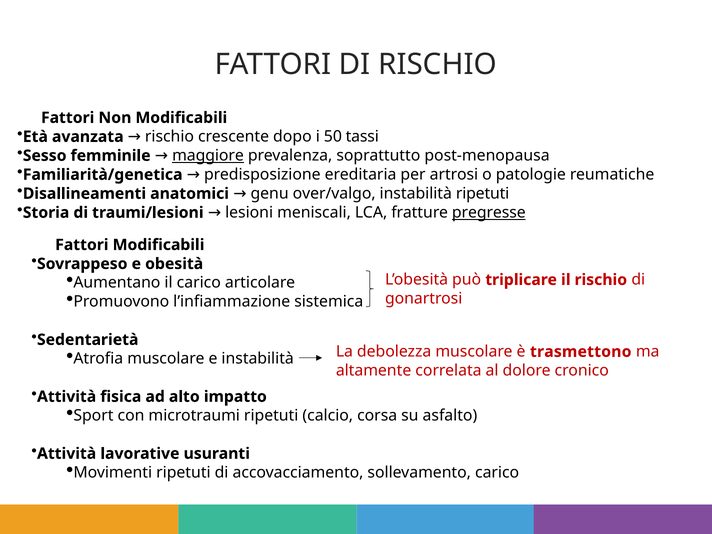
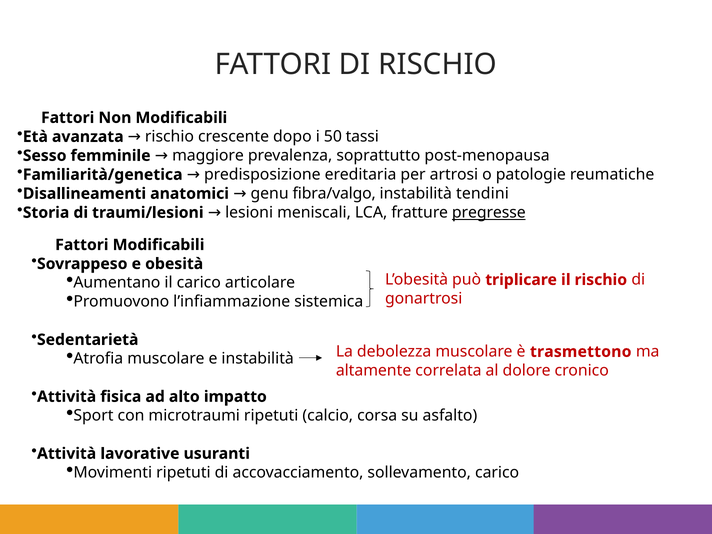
maggiore underline: present -> none (208, 156)
over/valgo: over/valgo -> fibra/valgo (334, 194)
instabilità ripetuti: ripetuti -> tendini (482, 194)
